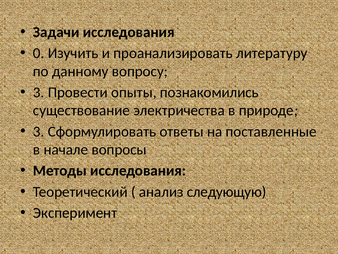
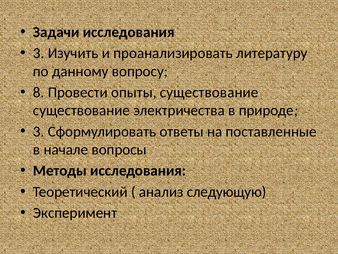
0: 0 -> 3 (39, 53)
3: 3 -> 8 (39, 92)
опыты познакомились: познакомились -> существование (209, 92)
